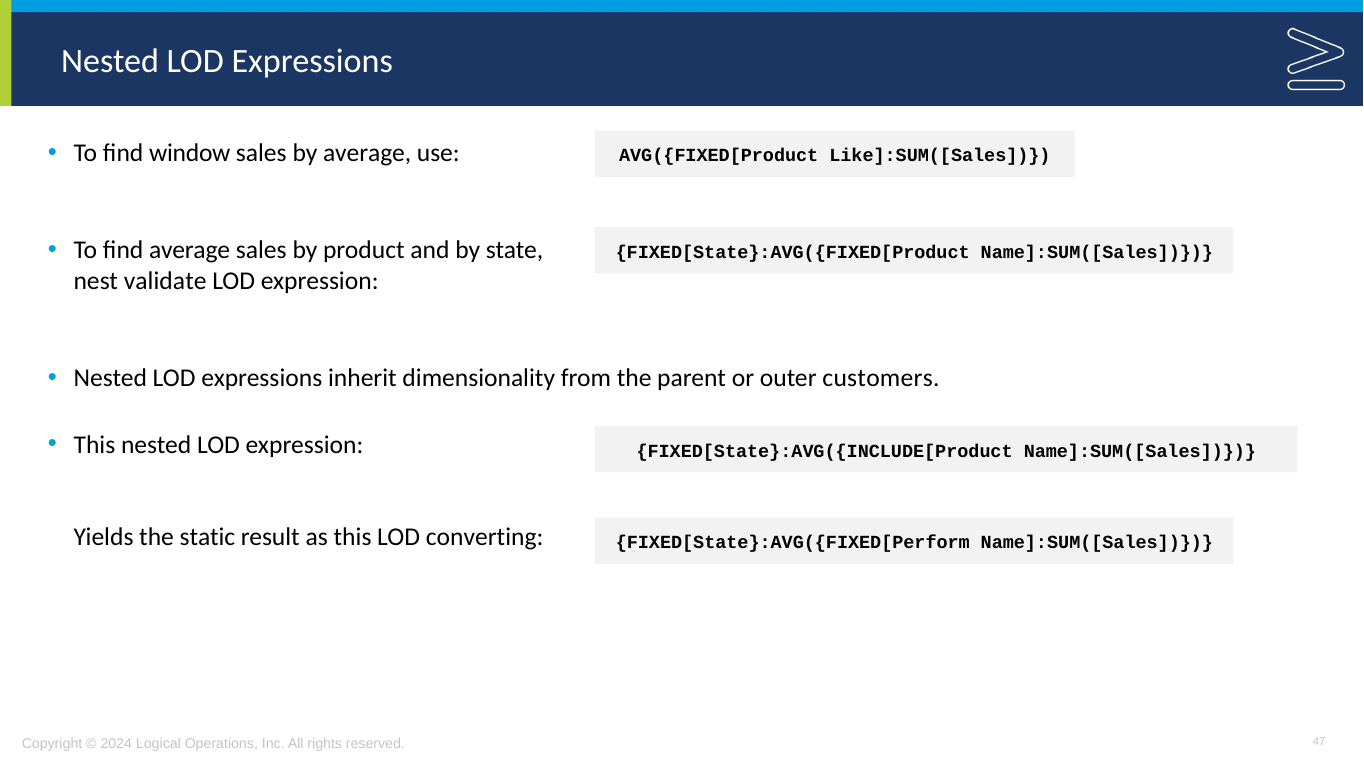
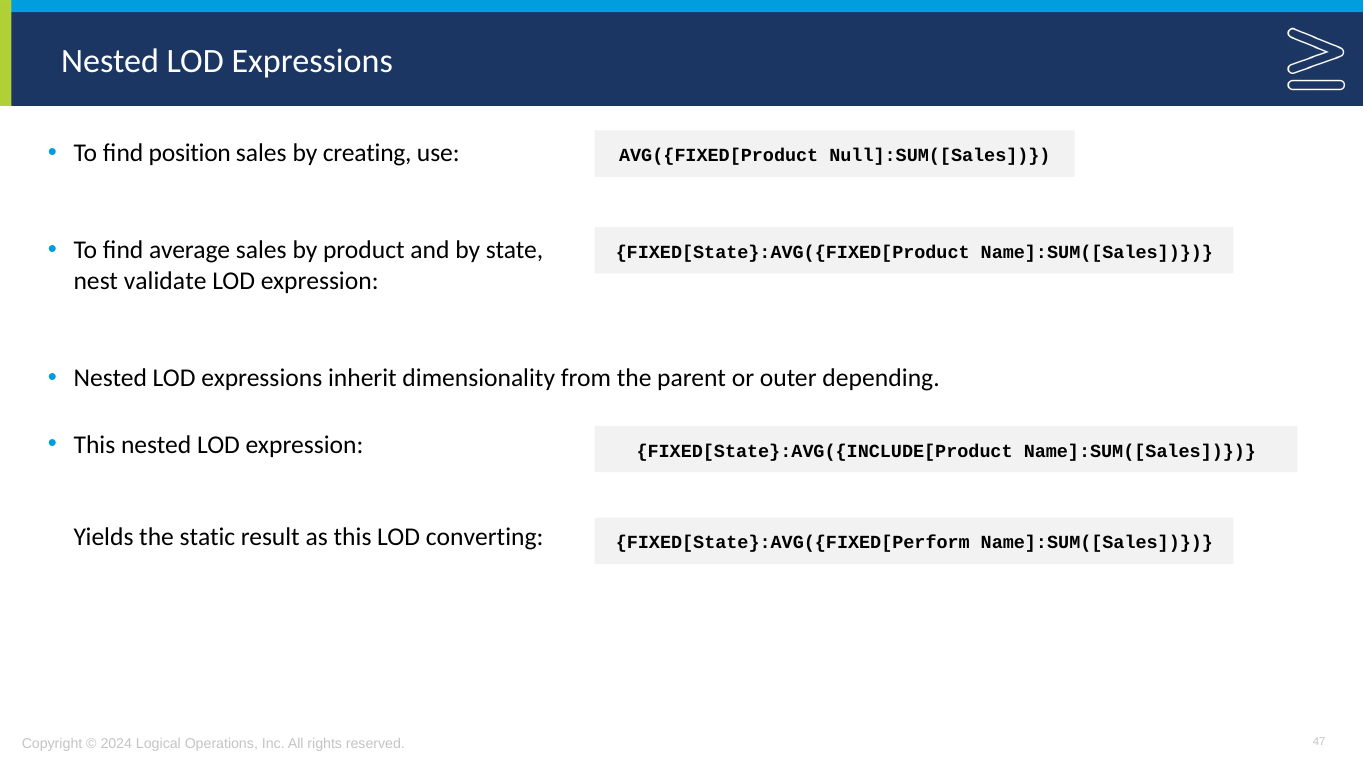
window: window -> position (190, 153)
by average: average -> creating (367, 153)
Like]:SUM([Sales: Like]:SUM([Sales -> Null]:SUM([Sales (940, 156)
customers: customers -> depending (881, 378)
